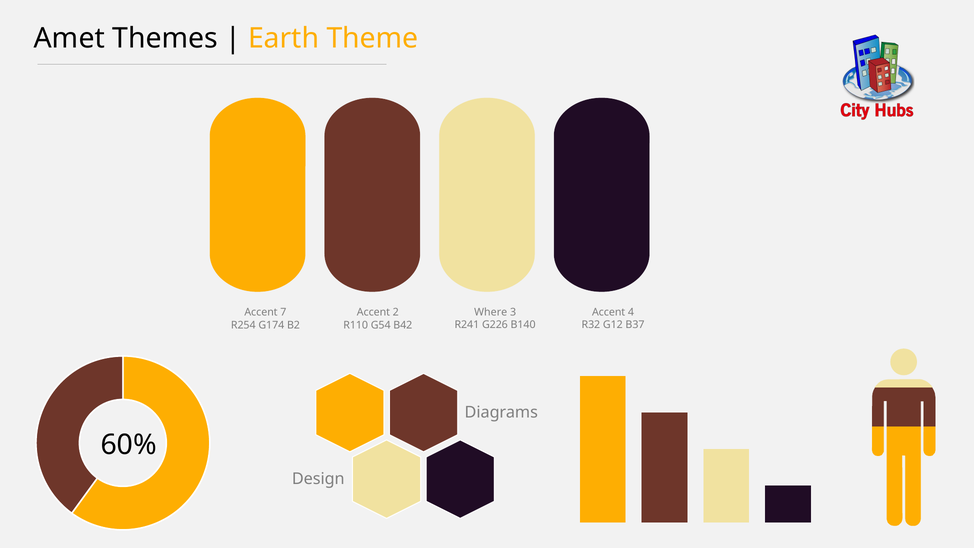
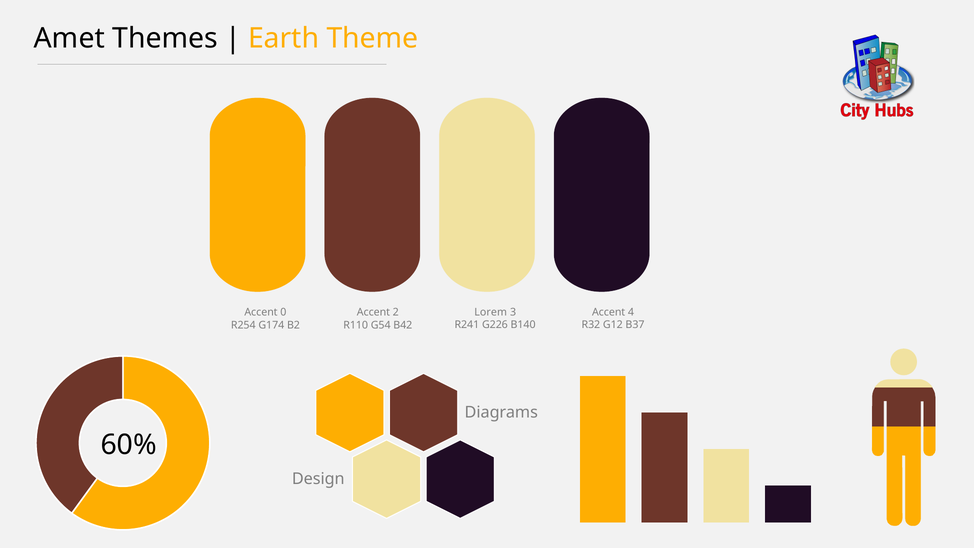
Where: Where -> Lorem (491, 312)
7: 7 -> 0 (283, 312)
